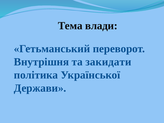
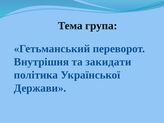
влади: влади -> група (101, 26)
